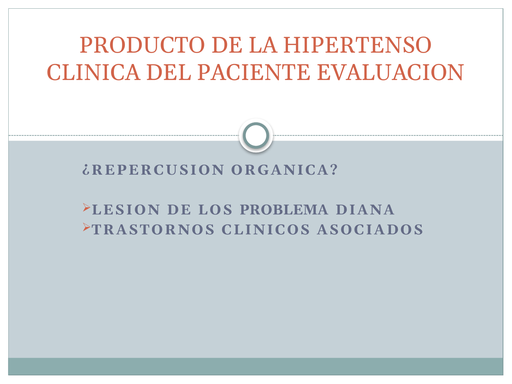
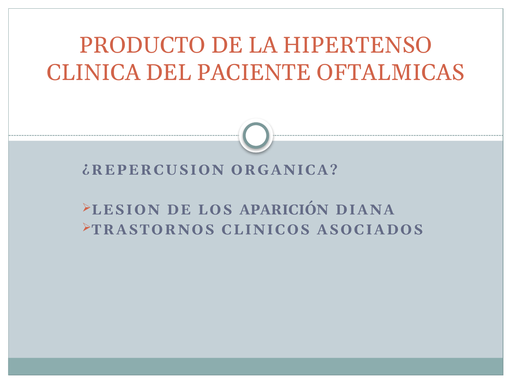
EVALUACION: EVALUACION -> OFTALMICAS (390, 73)
PROBLEMA: PROBLEMA -> APARICIÓN (284, 210)
